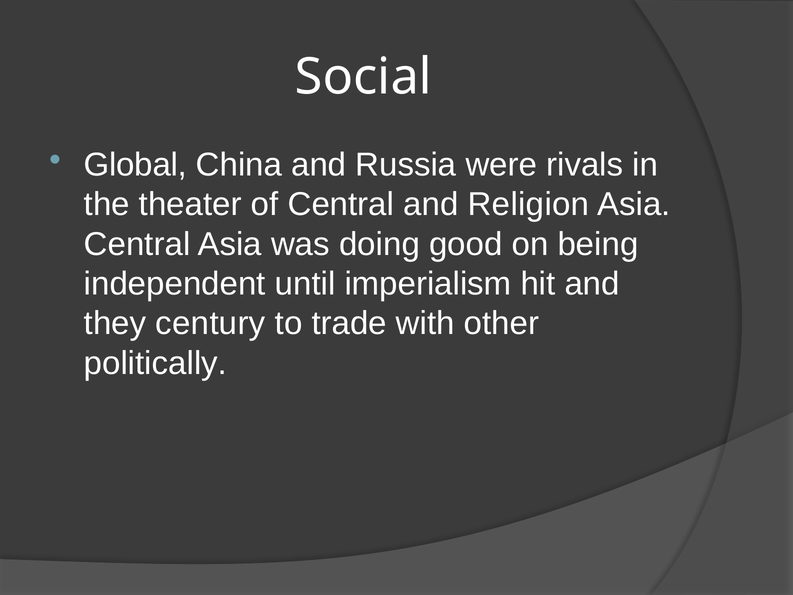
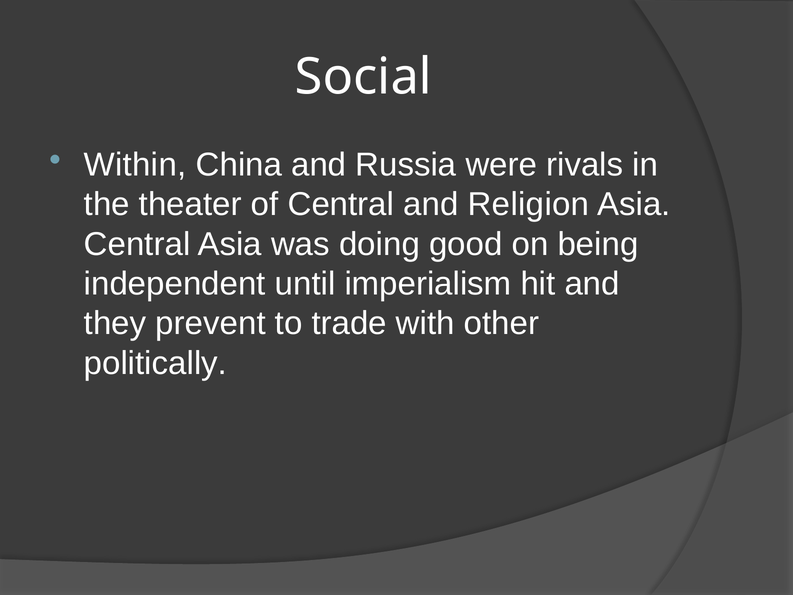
Global: Global -> Within (135, 165)
century: century -> prevent (211, 323)
